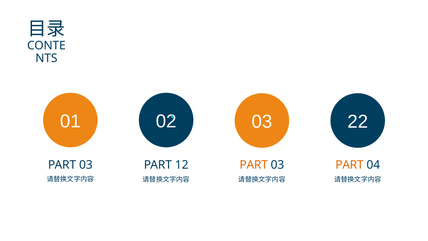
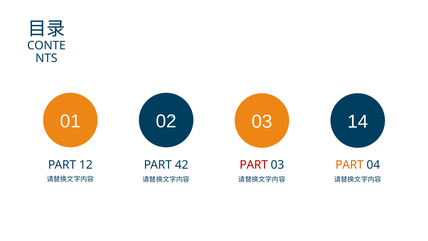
22: 22 -> 14 (358, 122)
03: 03 -> 12 (86, 165)
12: 12 -> 42 (182, 165)
PART colour: orange -> red (254, 165)
